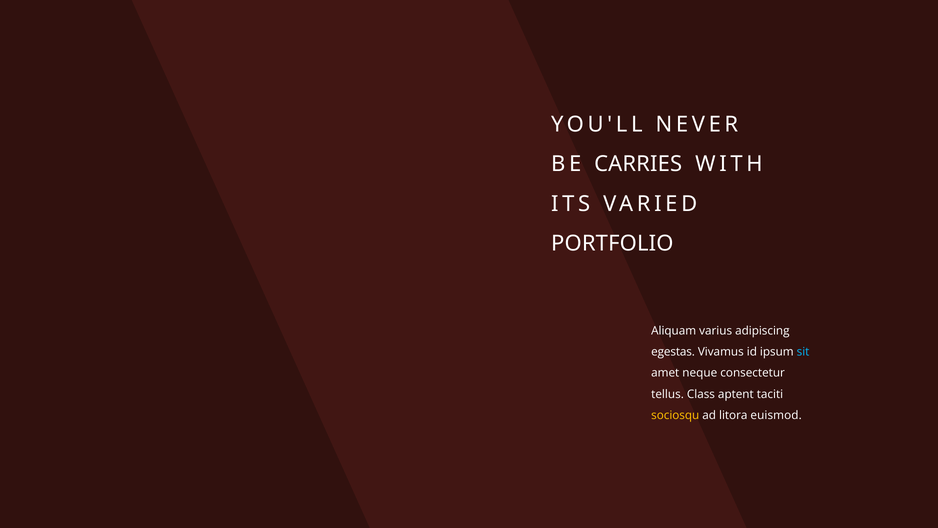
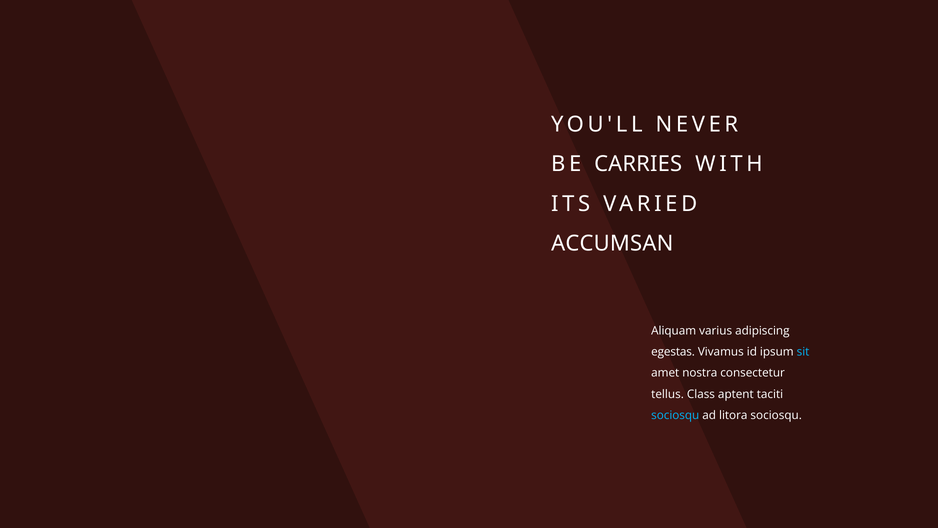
PORTFOLIO: PORTFOLIO -> ACCUMSAN (612, 243)
neque: neque -> nostra (700, 373)
sociosqu colour: yellow -> light blue (675, 415)
litora euismod: euismod -> sociosqu (776, 415)
